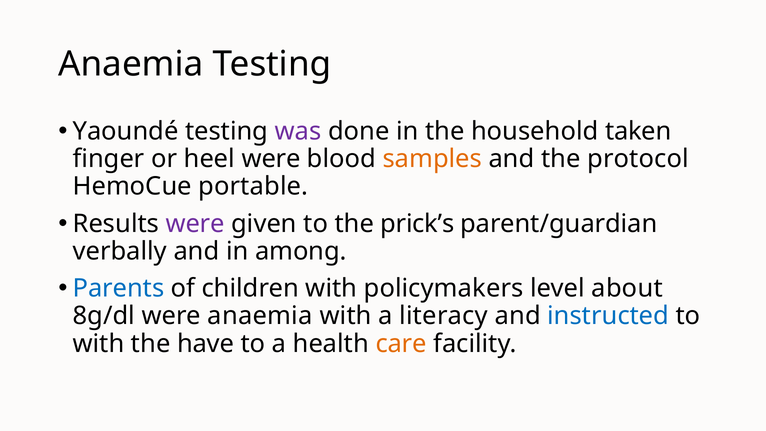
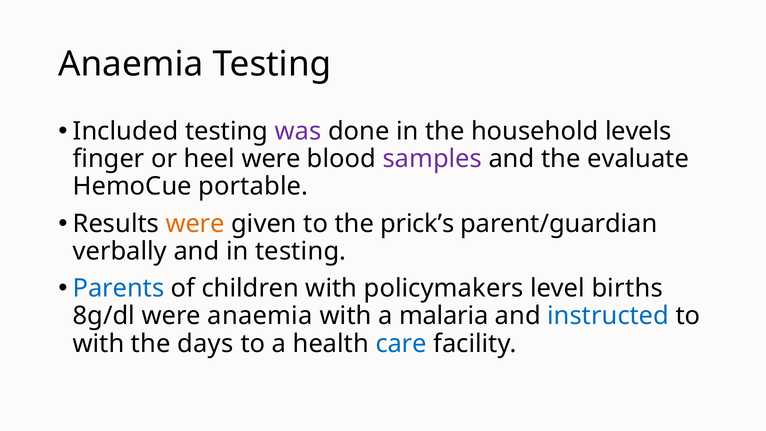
Yaoundé: Yaoundé -> Included (126, 131)
taken: taken -> levels (638, 131)
samples colour: orange -> purple (432, 159)
protocol: protocol -> evaluate (638, 159)
were colour: purple -> orange (195, 224)
in among: among -> testing (301, 251)
about: about -> births (627, 288)
literacy: literacy -> malaria (444, 316)
have: have -> days (205, 344)
care colour: orange -> blue (401, 344)
